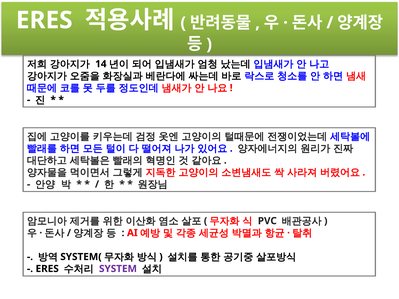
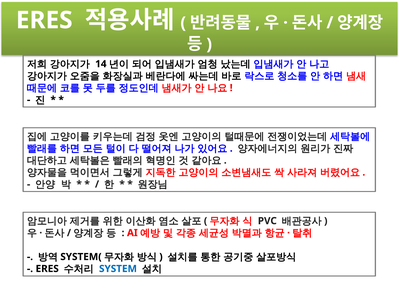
SYSTEM colour: purple -> blue (118, 269)
